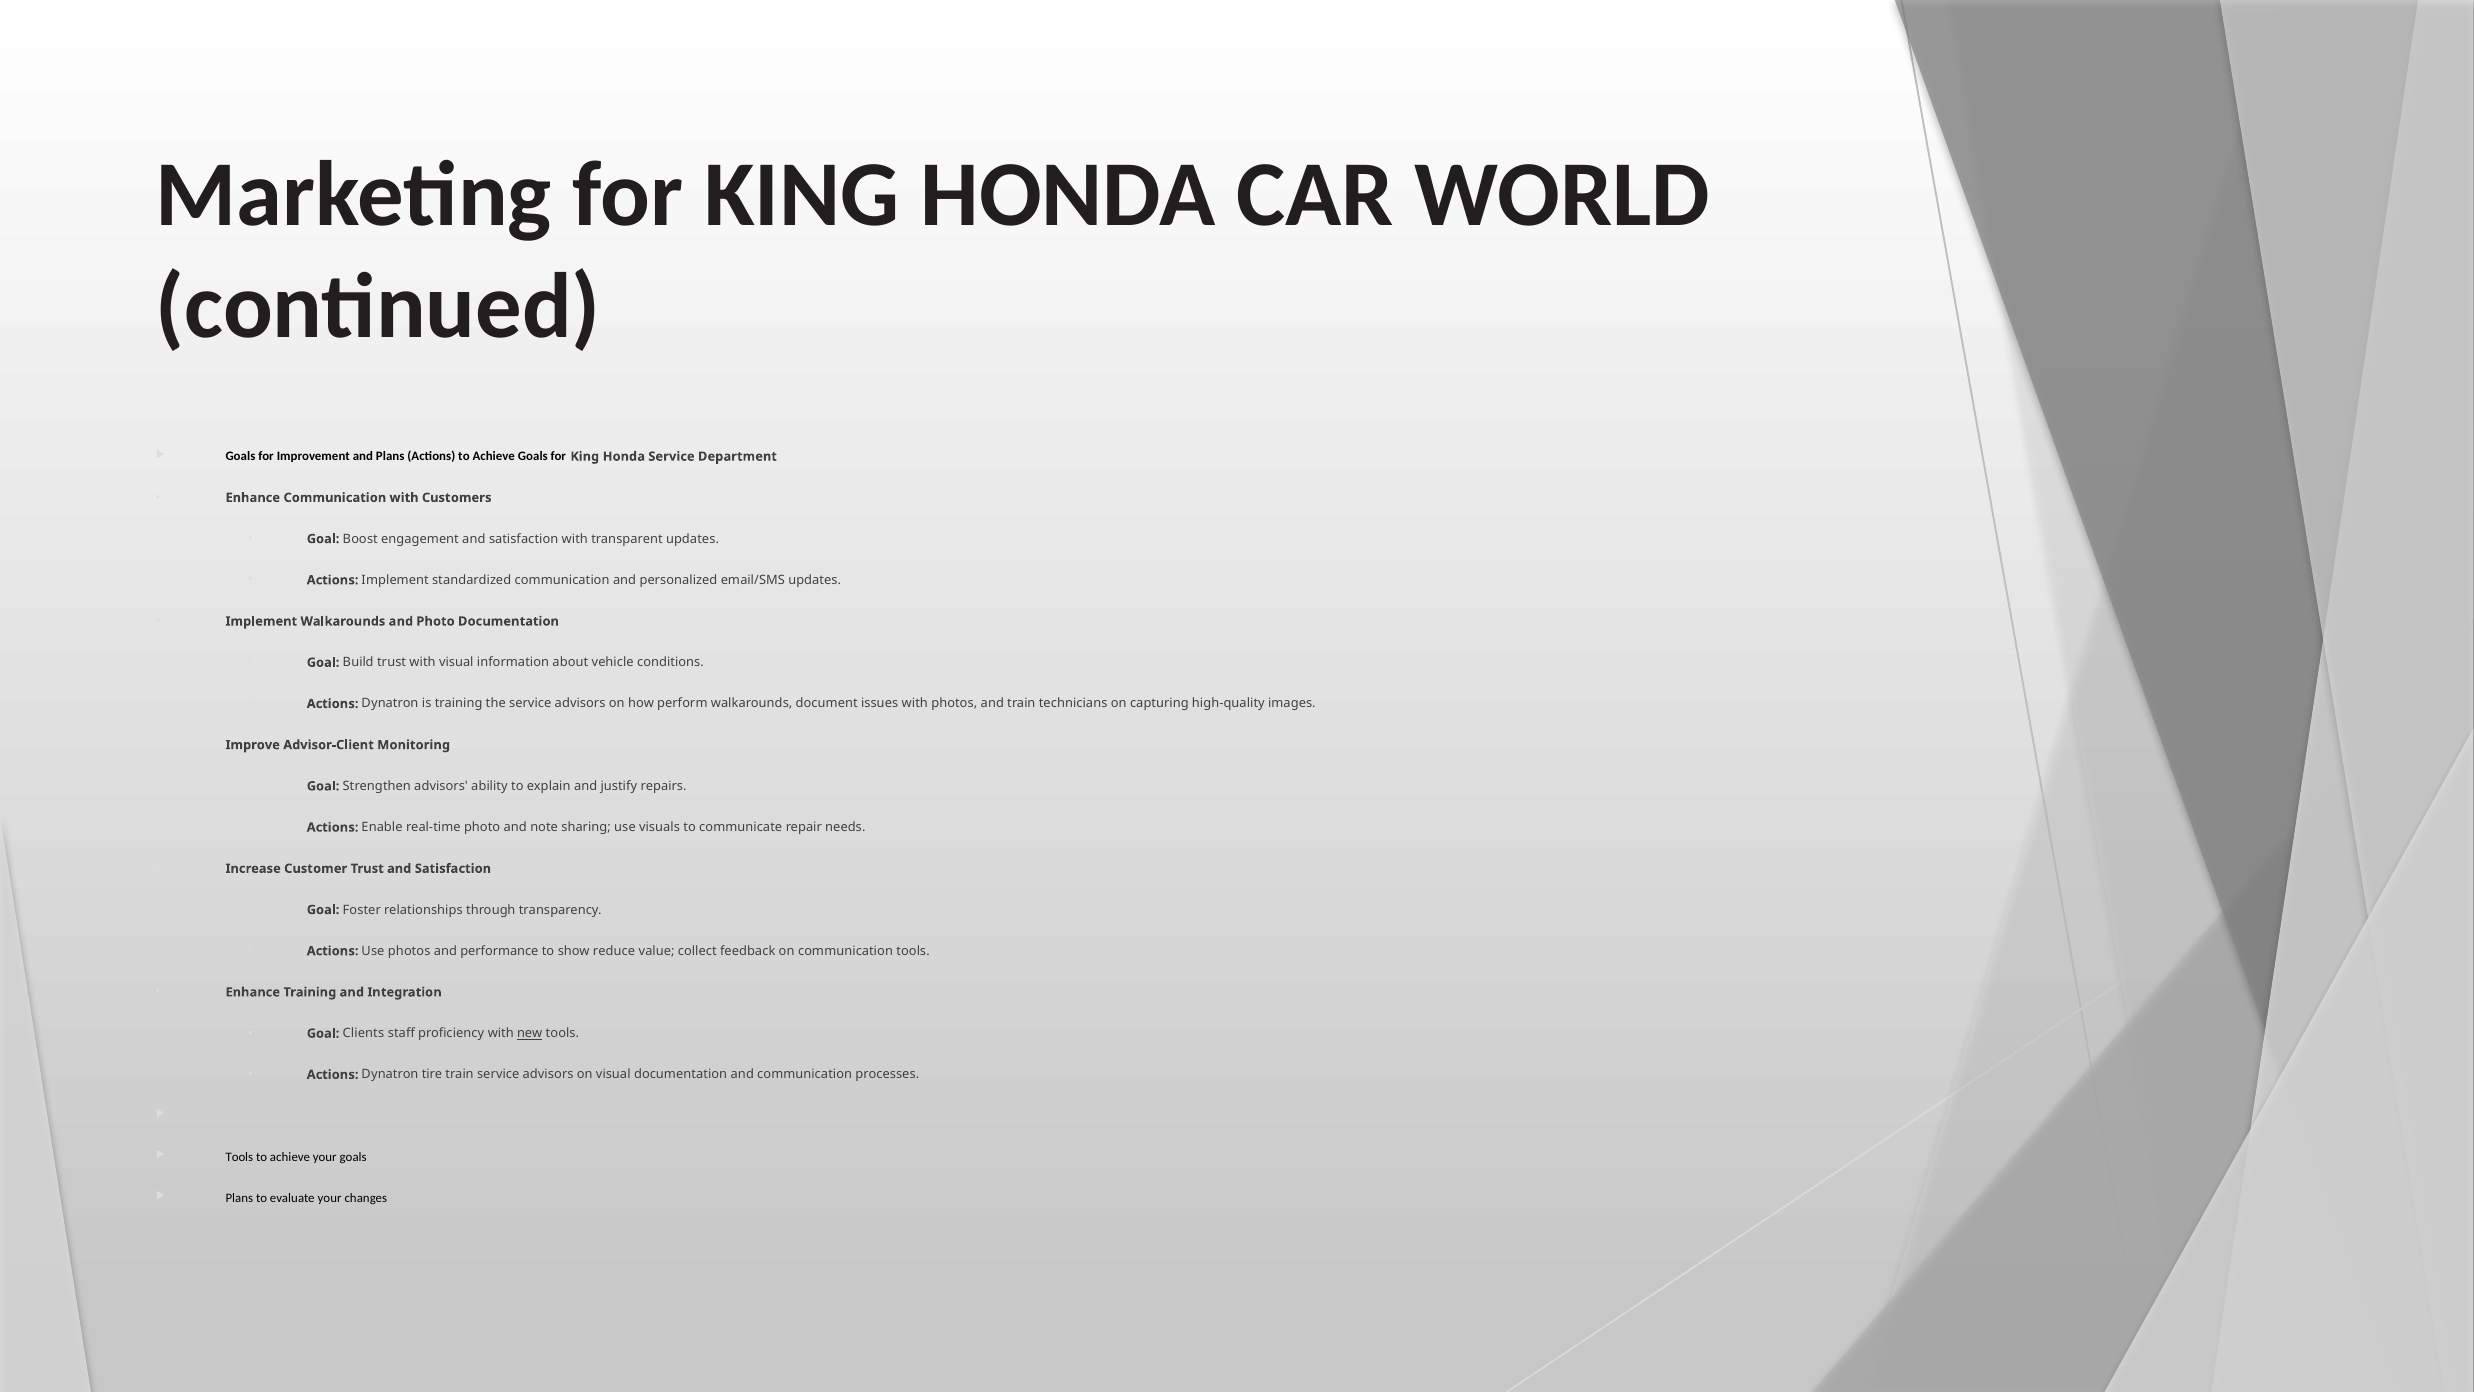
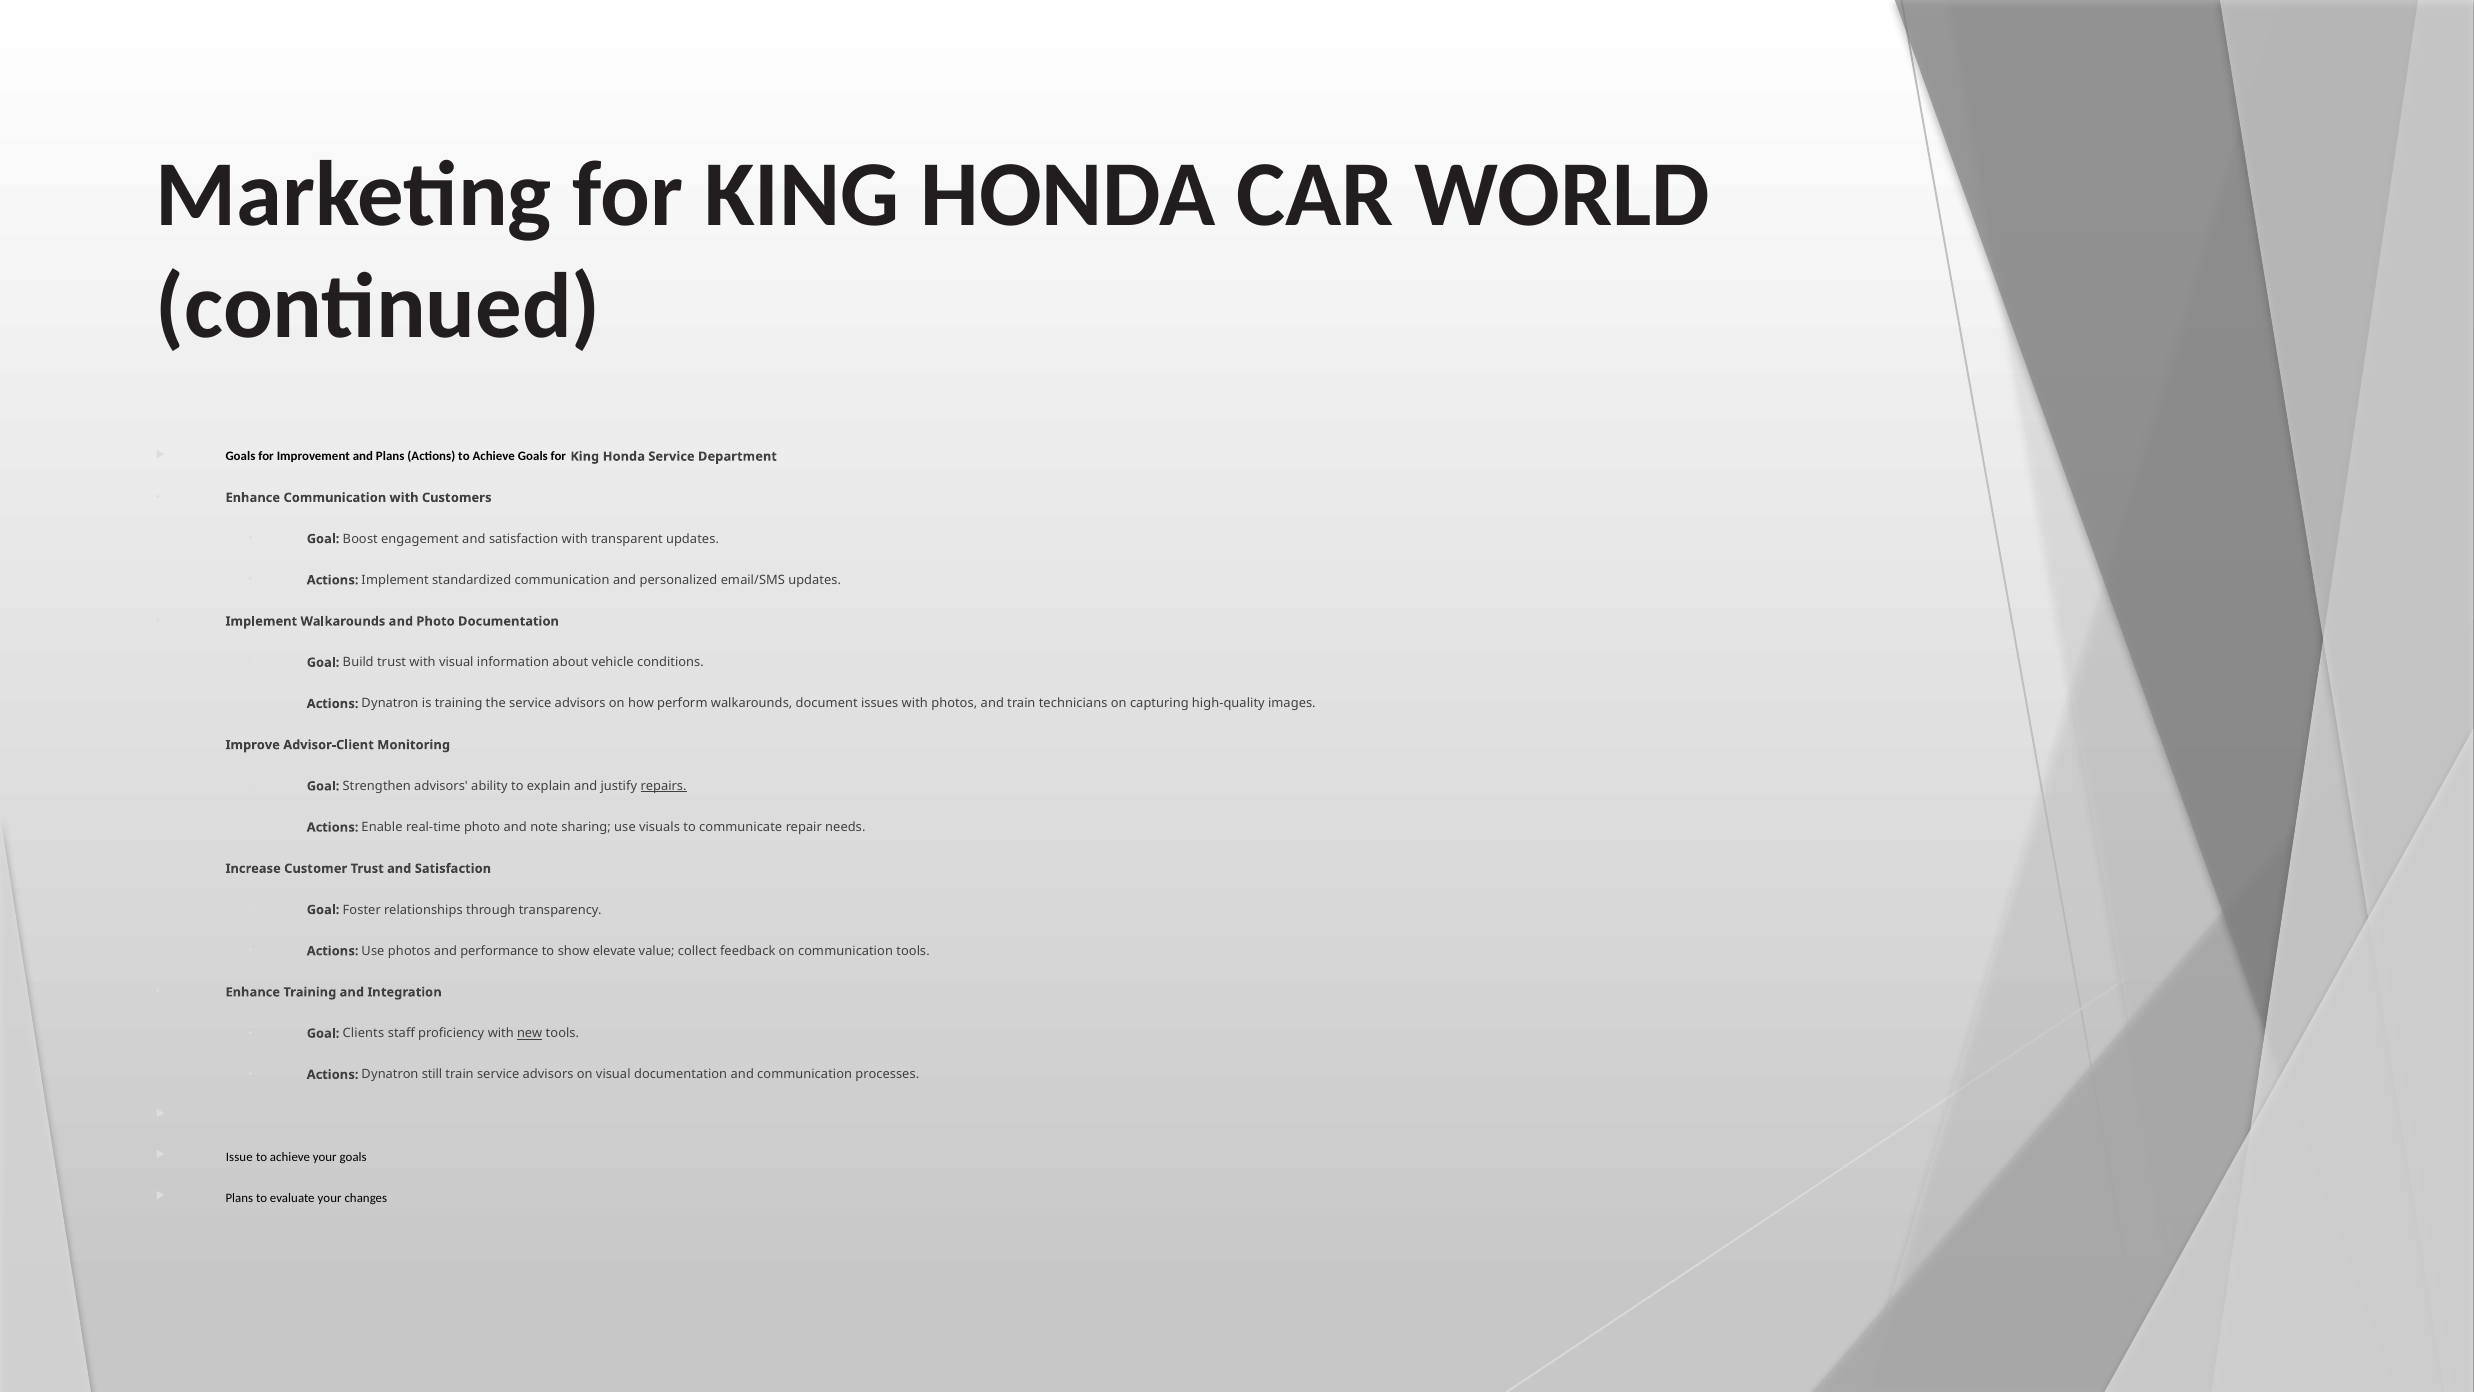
repairs underline: none -> present (664, 786)
reduce: reduce -> elevate (614, 951)
tire: tire -> still (432, 1074)
Tools: Tools -> Issue (239, 1157)
